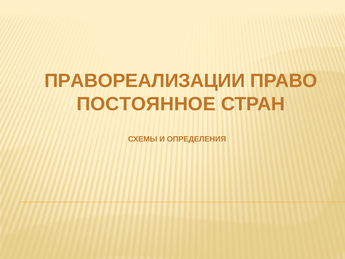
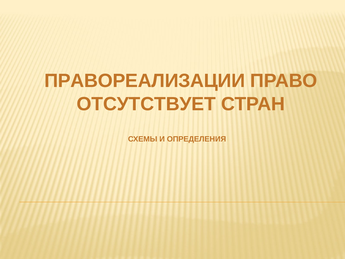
ПОСТОЯННОЕ: ПОСТОЯННОЕ -> ОТСУТСТВУЕТ (146, 104)
